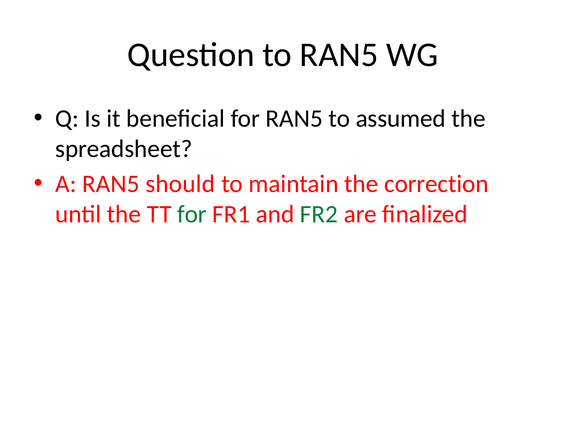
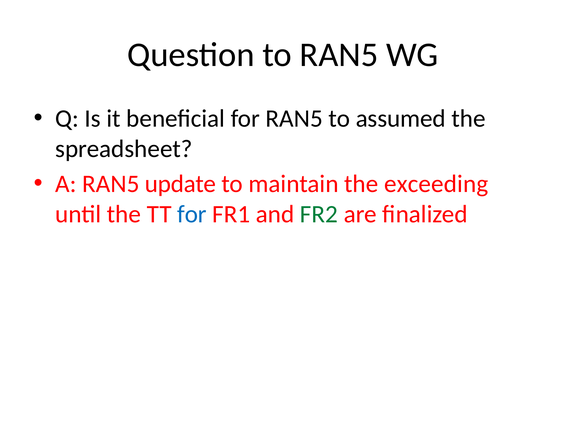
should: should -> update (180, 184)
correction: correction -> exceeding (436, 184)
for colour: green -> blue (192, 214)
